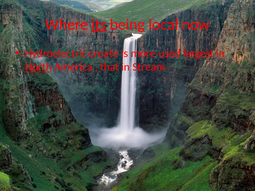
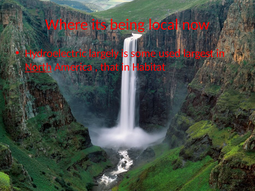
its underline: present -> none (99, 25)
create: create -> largely (104, 53)
more: more -> some (143, 53)
Stream: Stream -> Habitat (149, 67)
